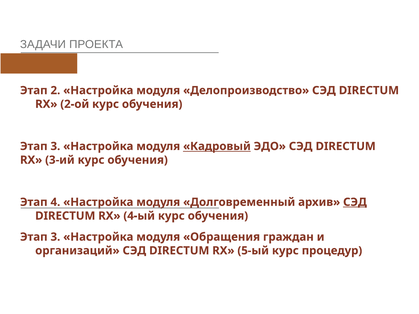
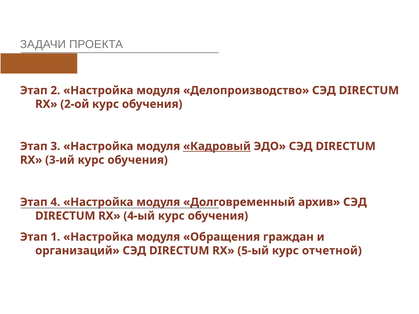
СЭД underline: present -> none (355, 202)
3: 3 -> 1 (55, 237)
процедур: процедур -> отчетной (332, 251)
